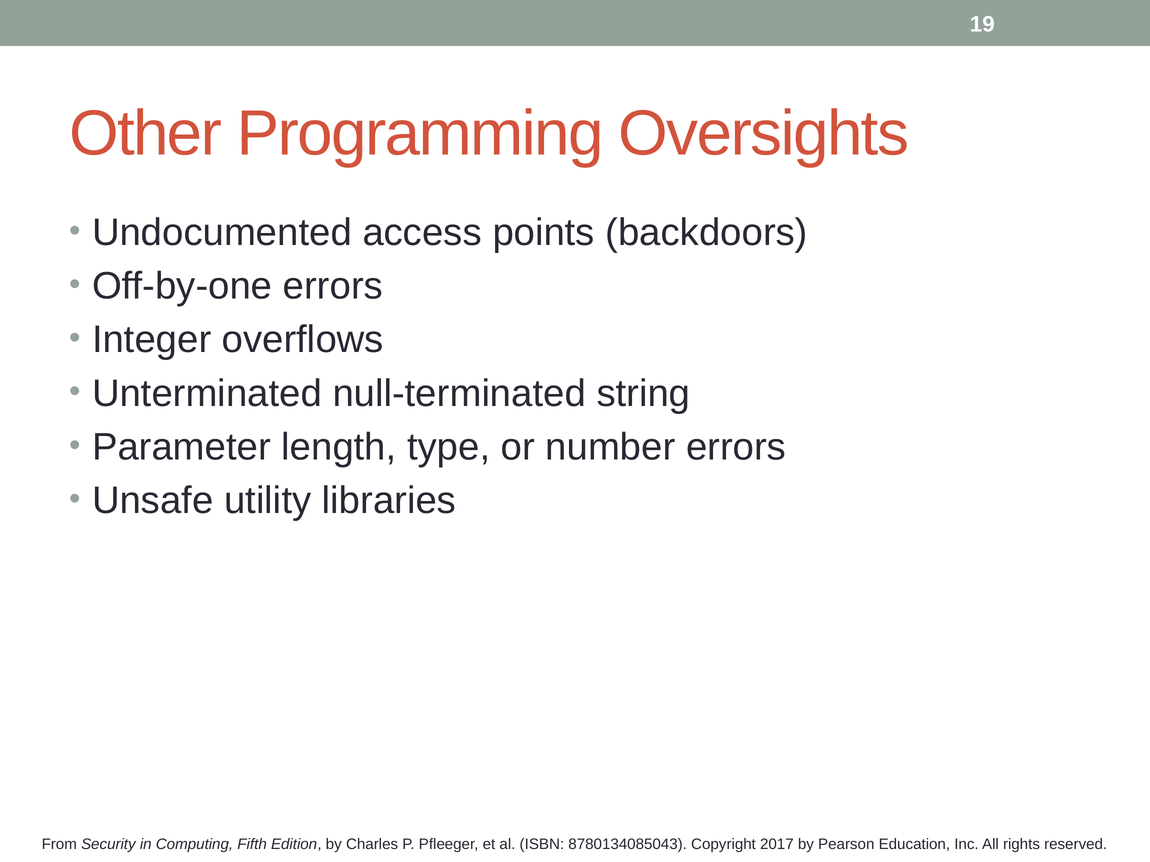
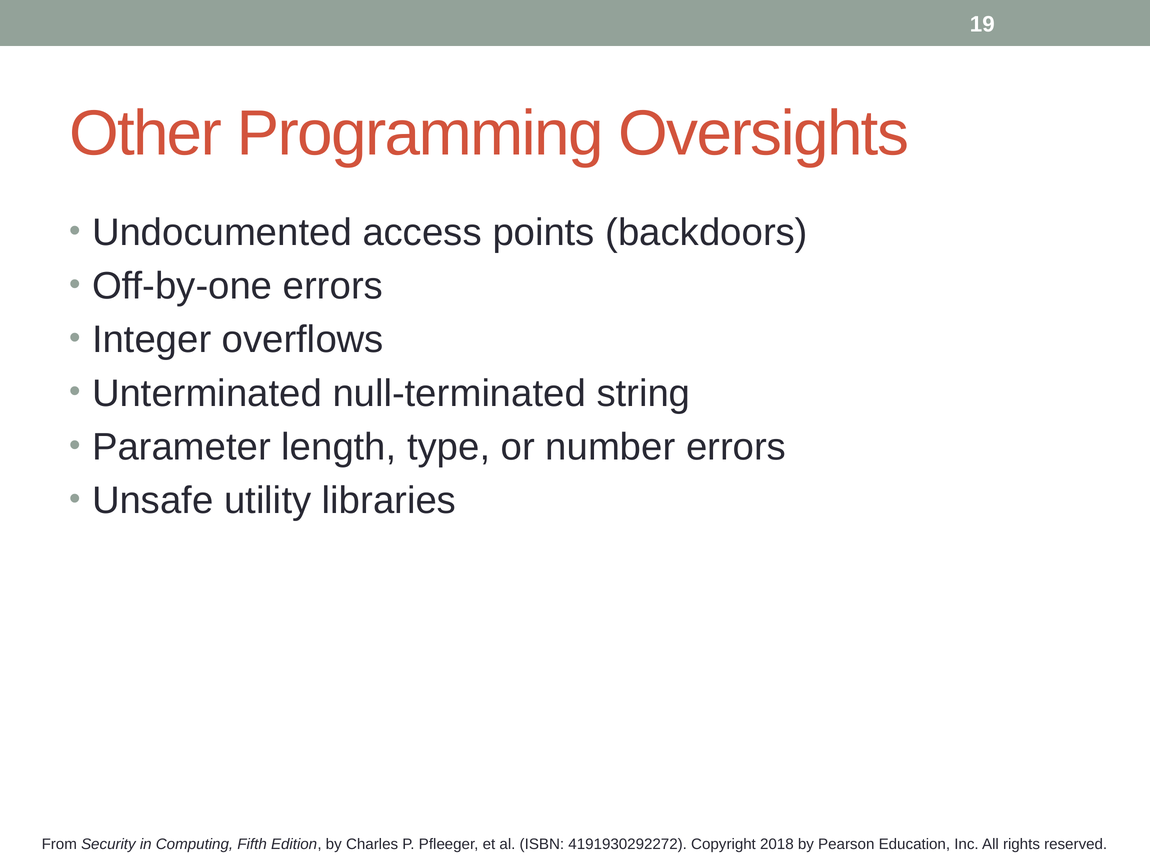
8780134085043: 8780134085043 -> 4191930292272 (628, 845)
2017: 2017 -> 2018 (777, 845)
